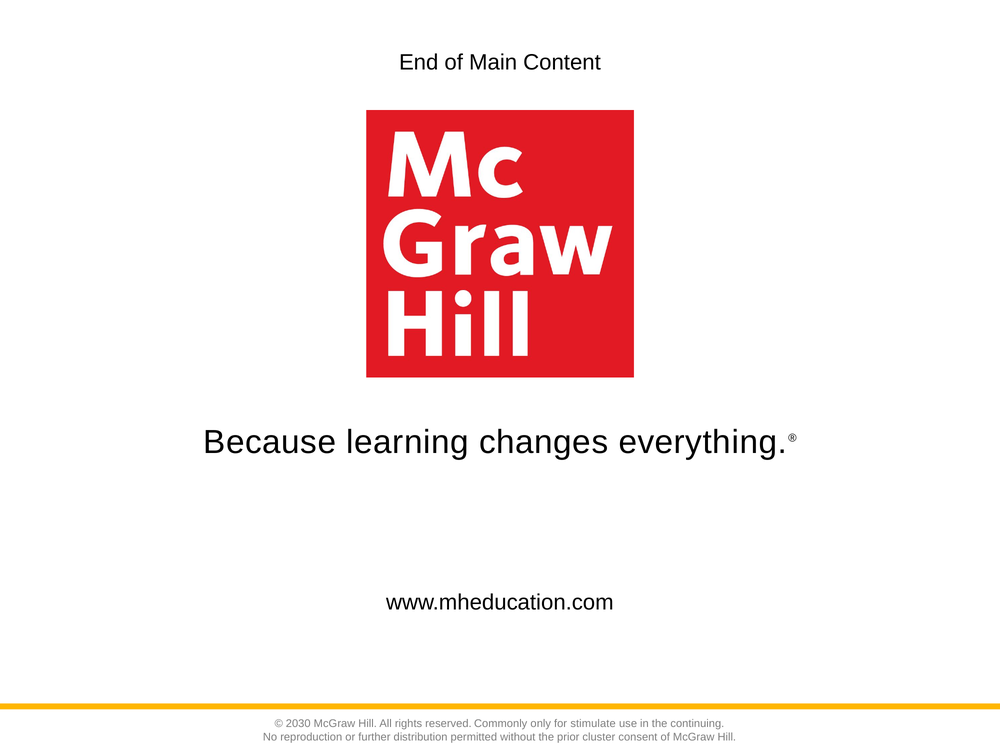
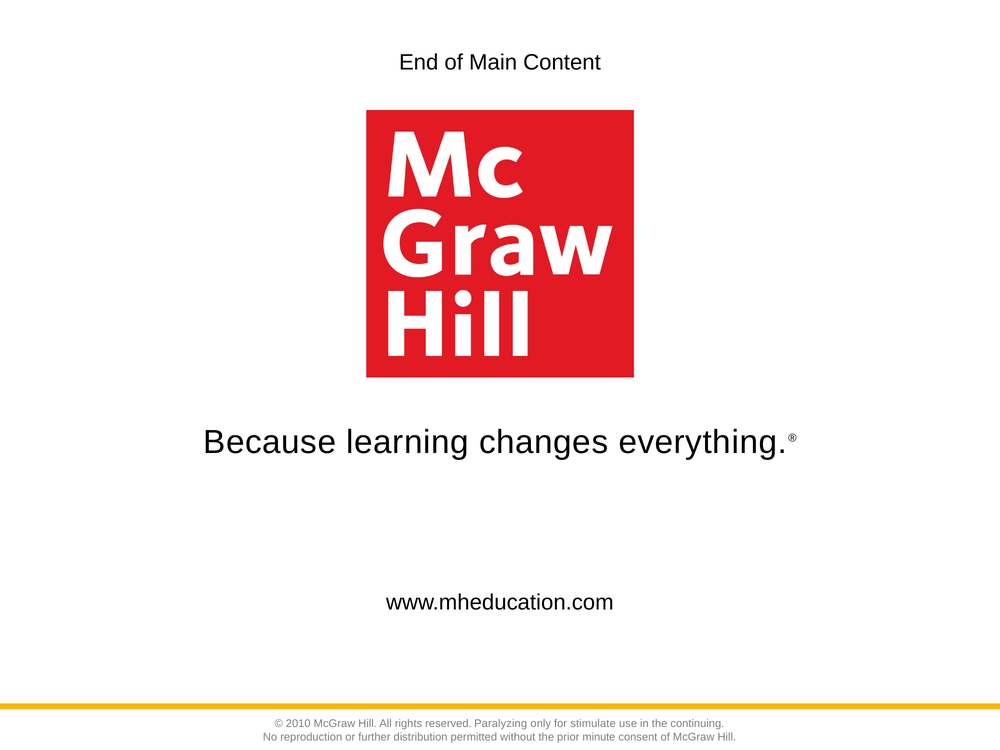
2030: 2030 -> 2010 (298, 724)
Commonly: Commonly -> Paralyzing (501, 724)
cluster: cluster -> minute (599, 737)
